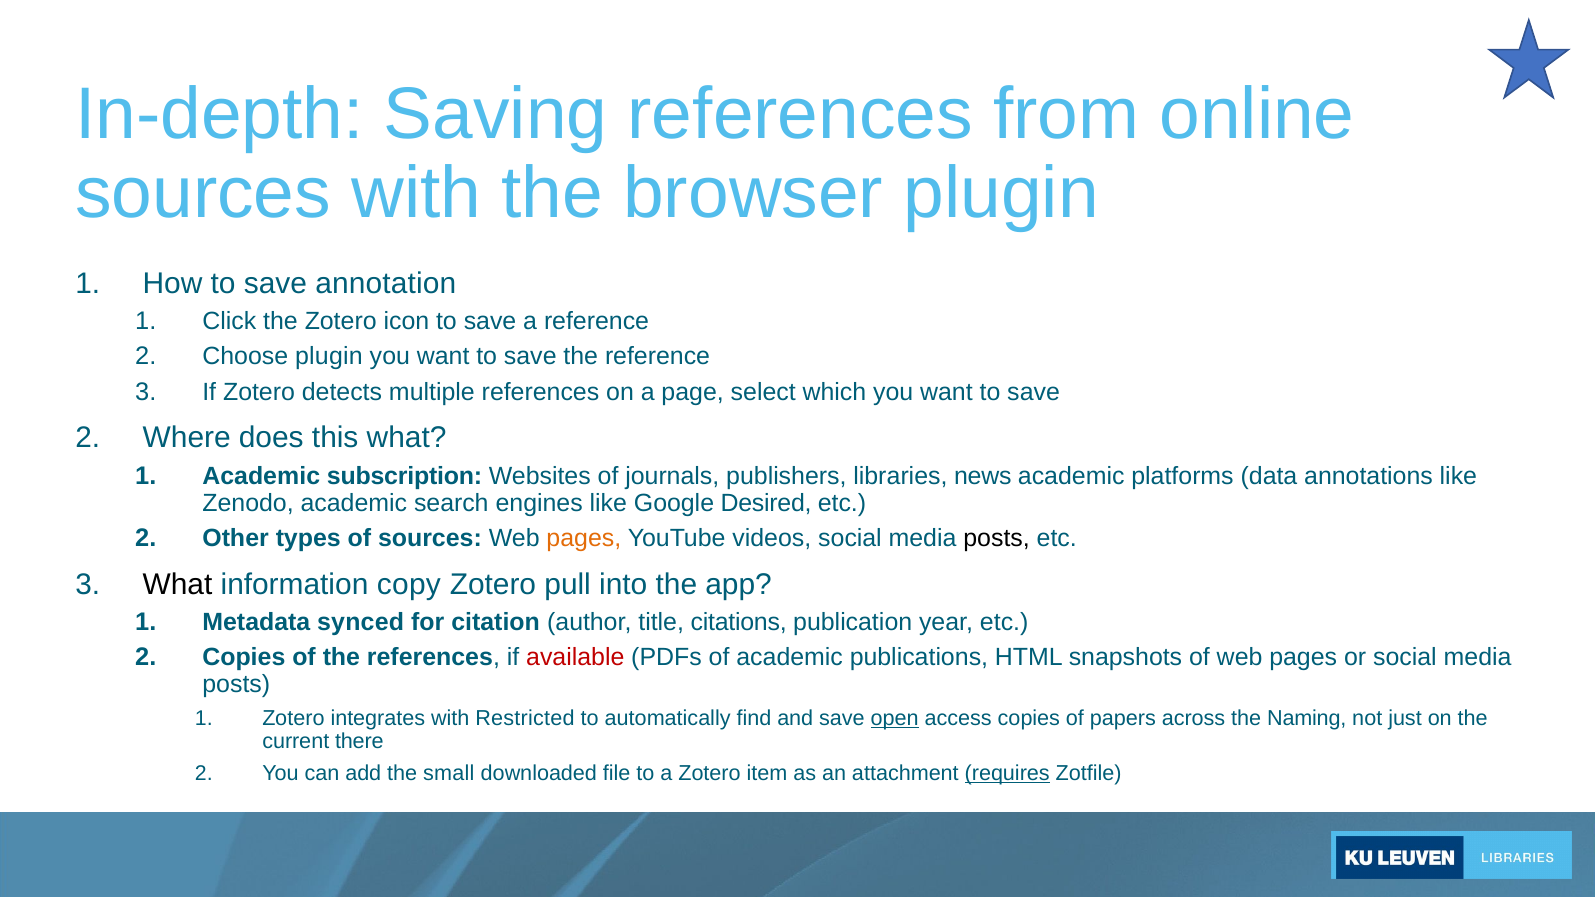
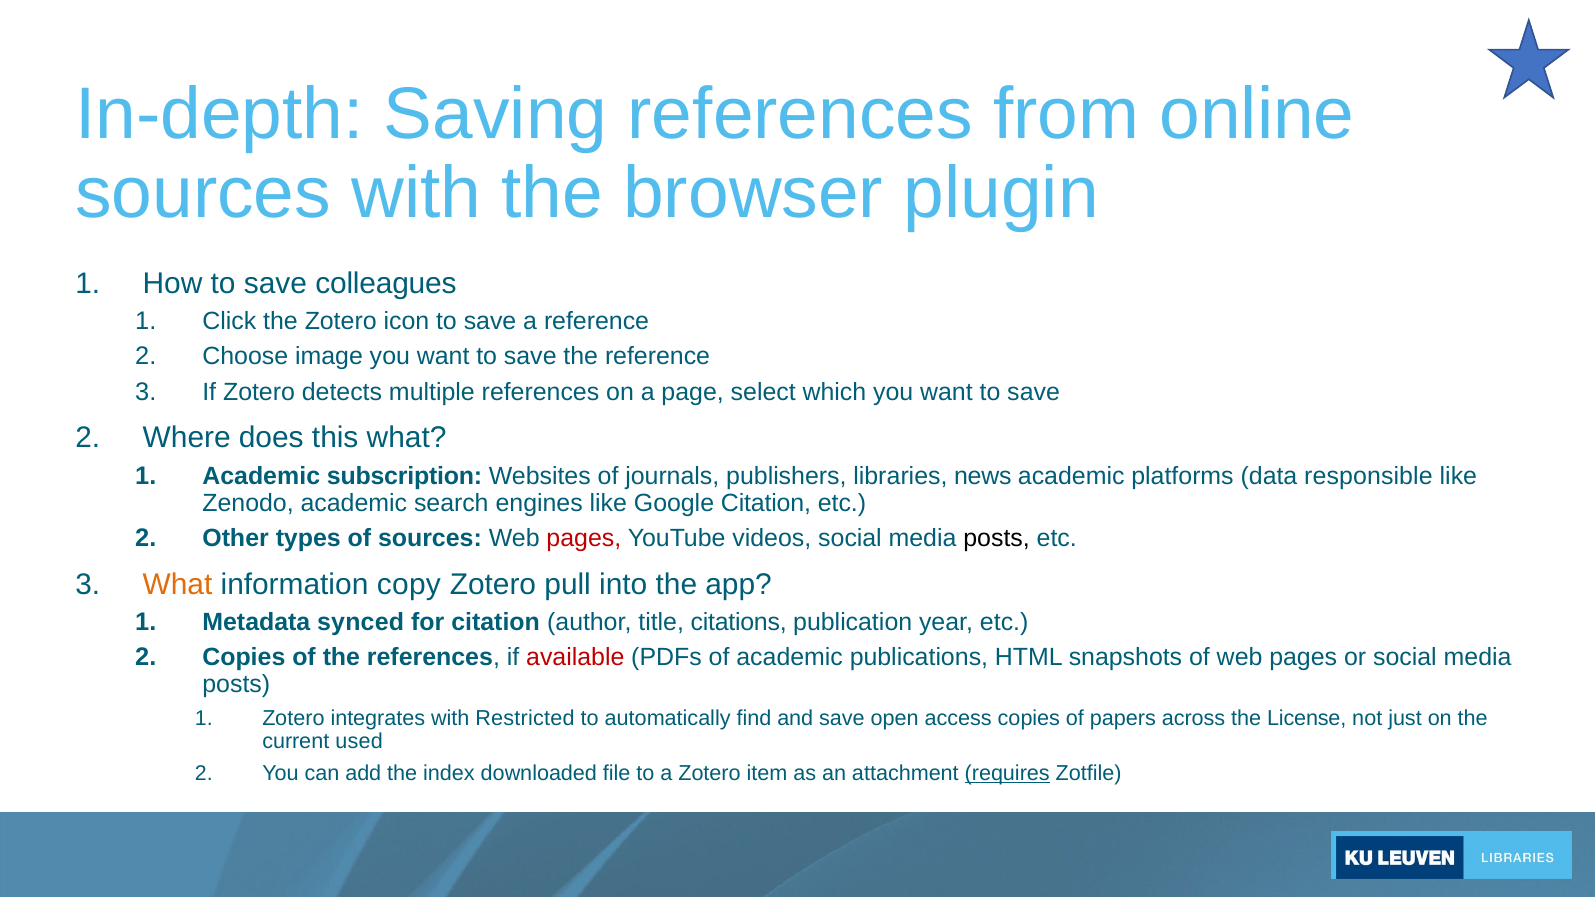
annotation: annotation -> colleagues (386, 284)
Choose plugin: plugin -> image (329, 357)
annotations: annotations -> responsible (1368, 476)
Google Desired: Desired -> Citation (766, 503)
pages colour: orange -> red (584, 538)
What colour: black -> orange (178, 585)
open underline: present -> none (895, 718)
Naming: Naming -> License (1307, 718)
there: there -> used (359, 741)
small: small -> index (449, 773)
